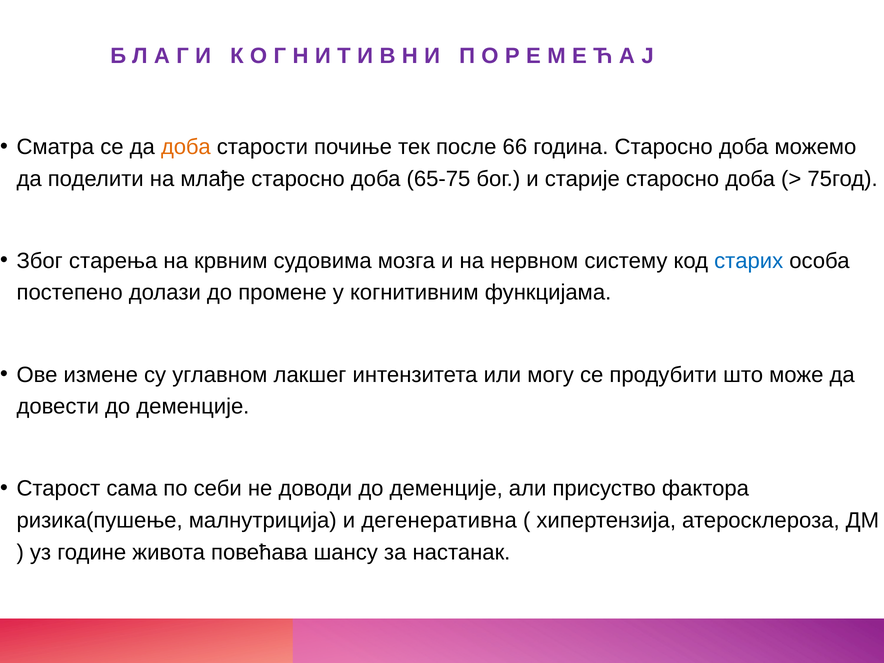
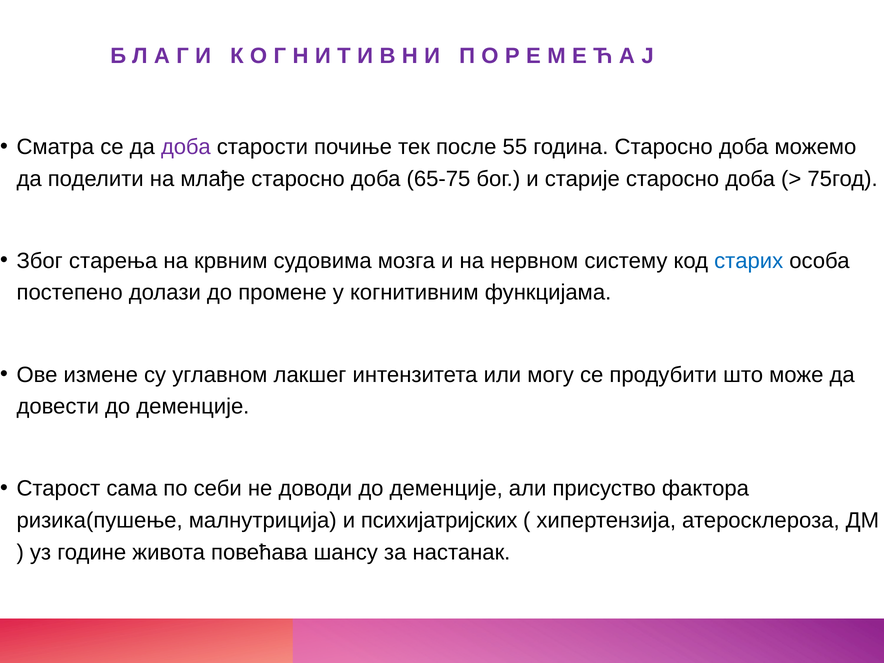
доба colour: orange -> purple (186, 147)
66: 66 -> 55 (515, 147)
дегенеративна: дегенеративна -> психијатријских (439, 520)
